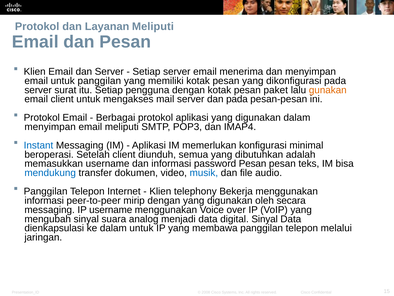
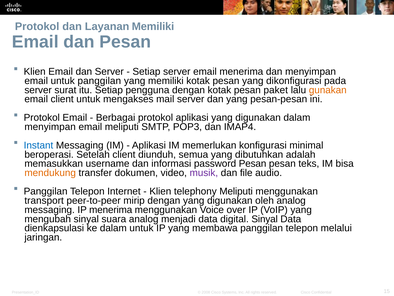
Layanan Meliputi: Meliputi -> Memiliki (153, 26)
dan pada: pada -> yang (237, 99)
mendukung colour: blue -> orange (50, 173)
musik colour: blue -> purple (204, 173)
telephony Bekerja: Bekerja -> Meliputi (236, 191)
informasi: informasi -> transport (44, 200)
oleh secara: secara -> analog (291, 200)
IP username: username -> menerima (111, 209)
